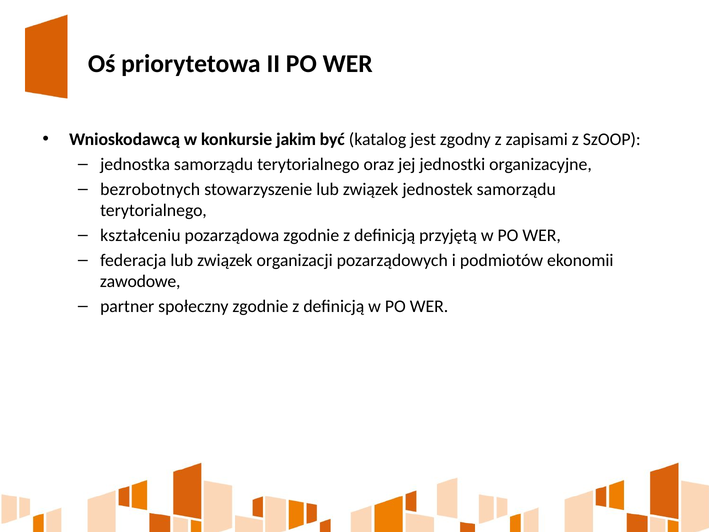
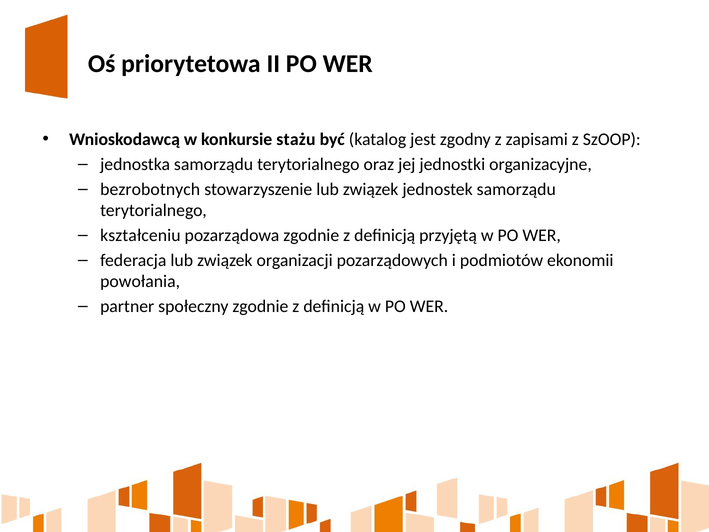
jakim: jakim -> stażu (296, 139)
zawodowe: zawodowe -> powołania (140, 281)
